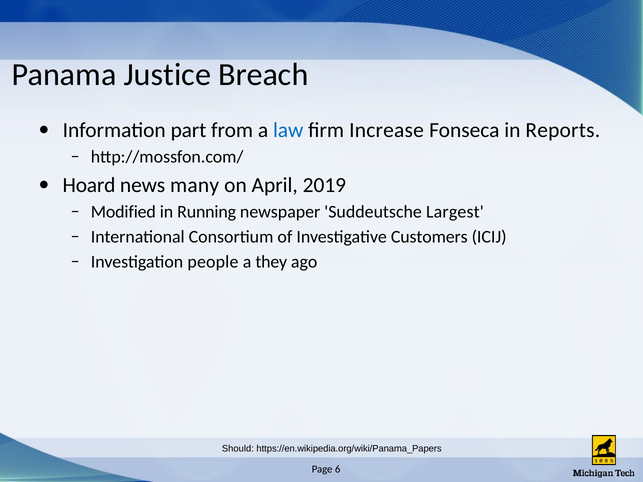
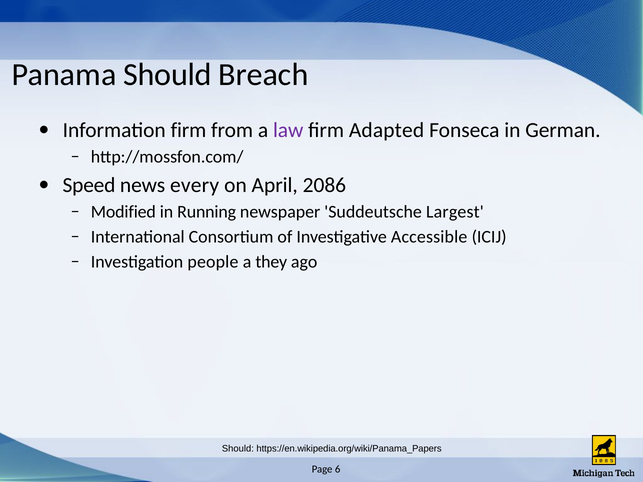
Panama Justice: Justice -> Should (167, 75)
Information part: part -> firm (188, 130)
law colour: blue -> purple (288, 130)
Increase: Increase -> Adapted (387, 130)
Reports: Reports -> German (563, 130)
Hoard: Hoard -> Speed (89, 185)
many: many -> every (195, 185)
2019: 2019 -> 2086 (324, 185)
Customers: Customers -> Accessible (429, 237)
